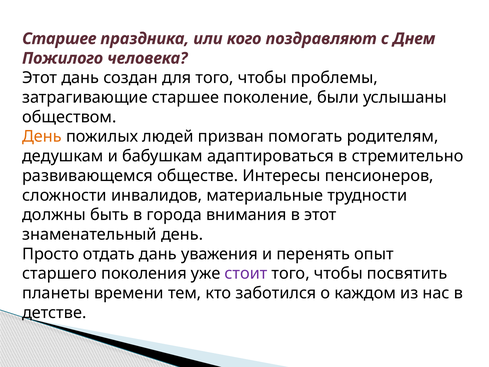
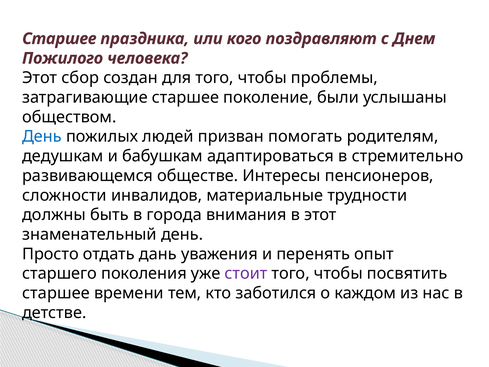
Этот дань: дань -> сбор (80, 78)
День colour: orange -> blue (42, 136)
планеты: планеты -> старшее (56, 293)
